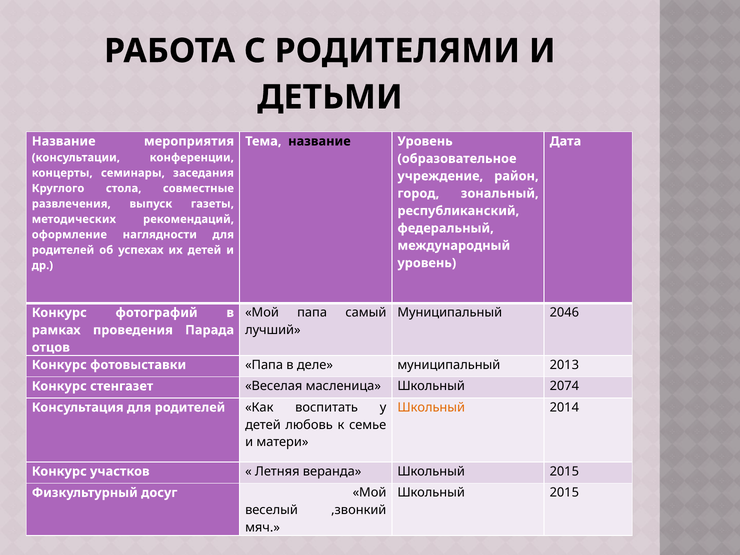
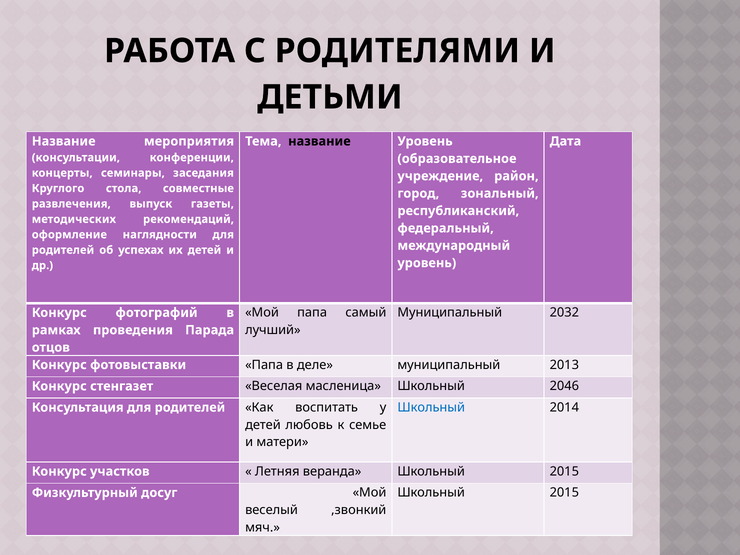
2046: 2046 -> 2032 (564, 313)
2074: 2074 -> 2046 (564, 386)
Школьный colour: orange -> blue (431, 407)
